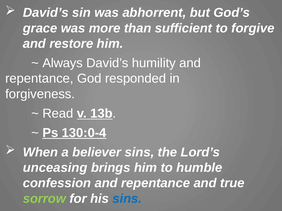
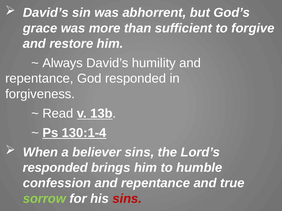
130:0-4: 130:0-4 -> 130:1-4 (84, 133)
unceasing: unceasing -> responded (55, 168)
sins colour: blue -> red (127, 199)
